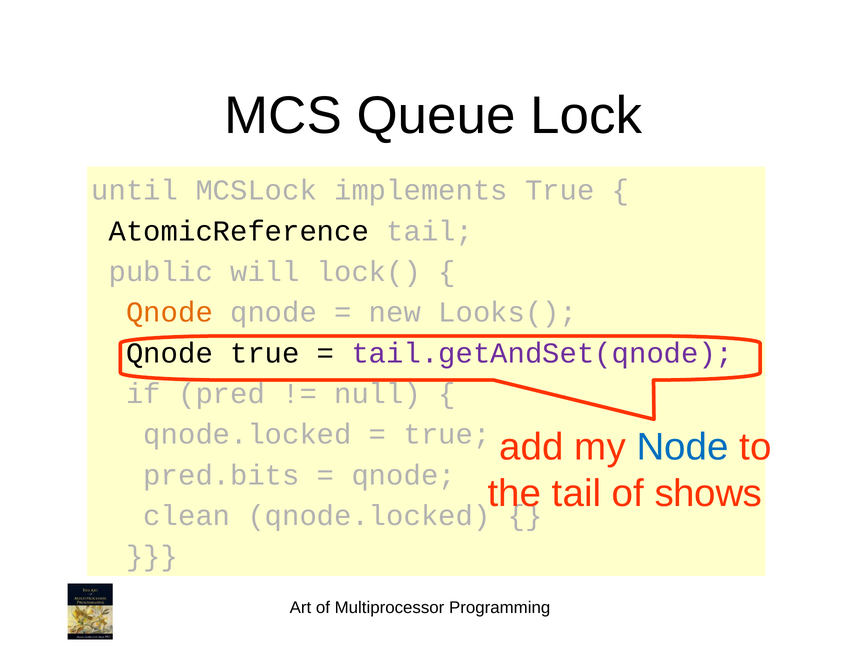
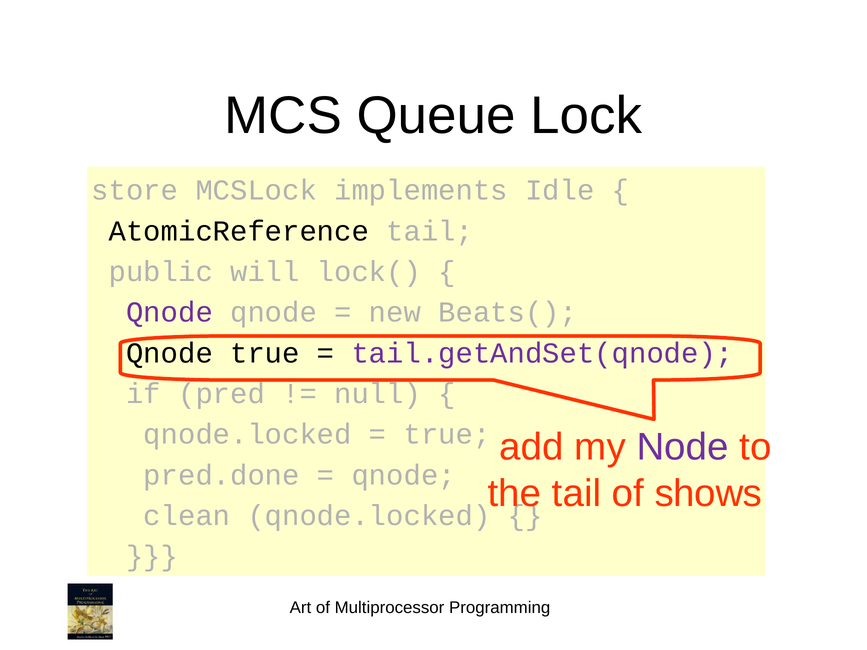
until: until -> store (135, 190)
implements True: True -> Idle (560, 190)
Qnode colour: orange -> purple (169, 312)
Looks(: Looks( -> Beats( (508, 312)
Node colour: blue -> purple (683, 447)
pred.bits: pred.bits -> pred.done (222, 475)
